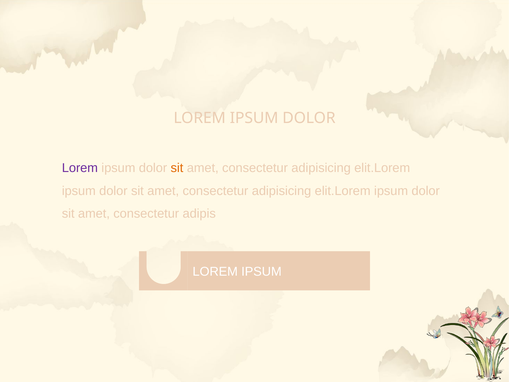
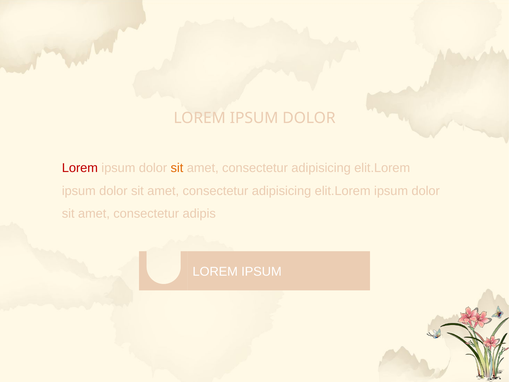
Lorem colour: purple -> red (80, 168)
